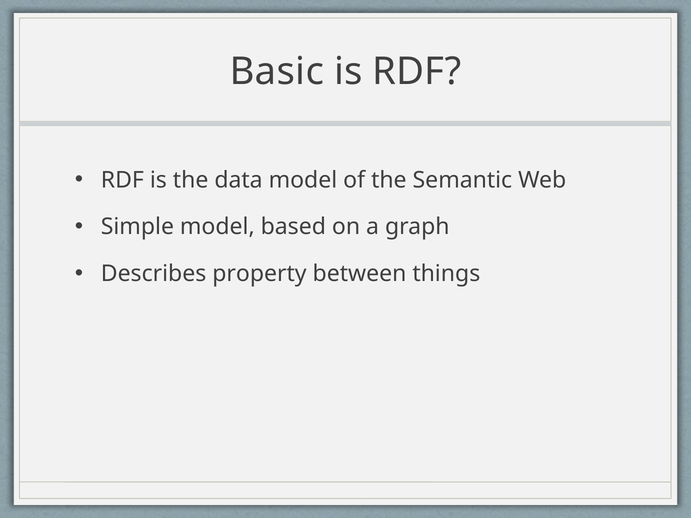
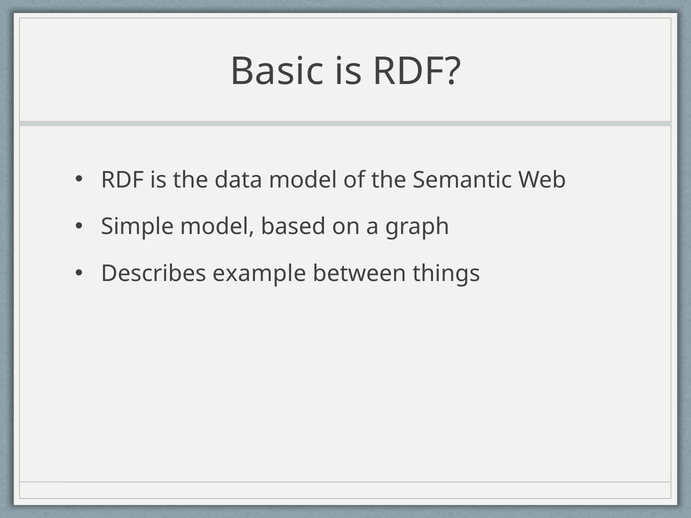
property: property -> example (259, 274)
